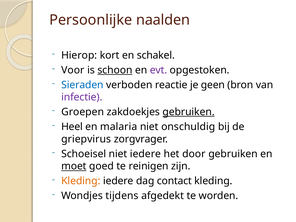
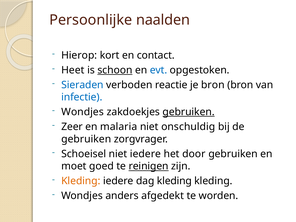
schakel: schakel -> contact (156, 55)
Voor: Voor -> Heet (73, 70)
evt colour: purple -> blue (159, 70)
je geen: geen -> bron (213, 85)
infectie colour: purple -> blue (82, 97)
Groepen: Groepen -> Wondjes (83, 112)
Heel: Heel -> Zeer (72, 127)
griepvirus: griepvirus -> gebruiken (86, 139)
moet underline: present -> none (74, 166)
reinigen underline: none -> present (149, 166)
dag contact: contact -> kleding (174, 181)
tijdens: tijdens -> anders (122, 196)
